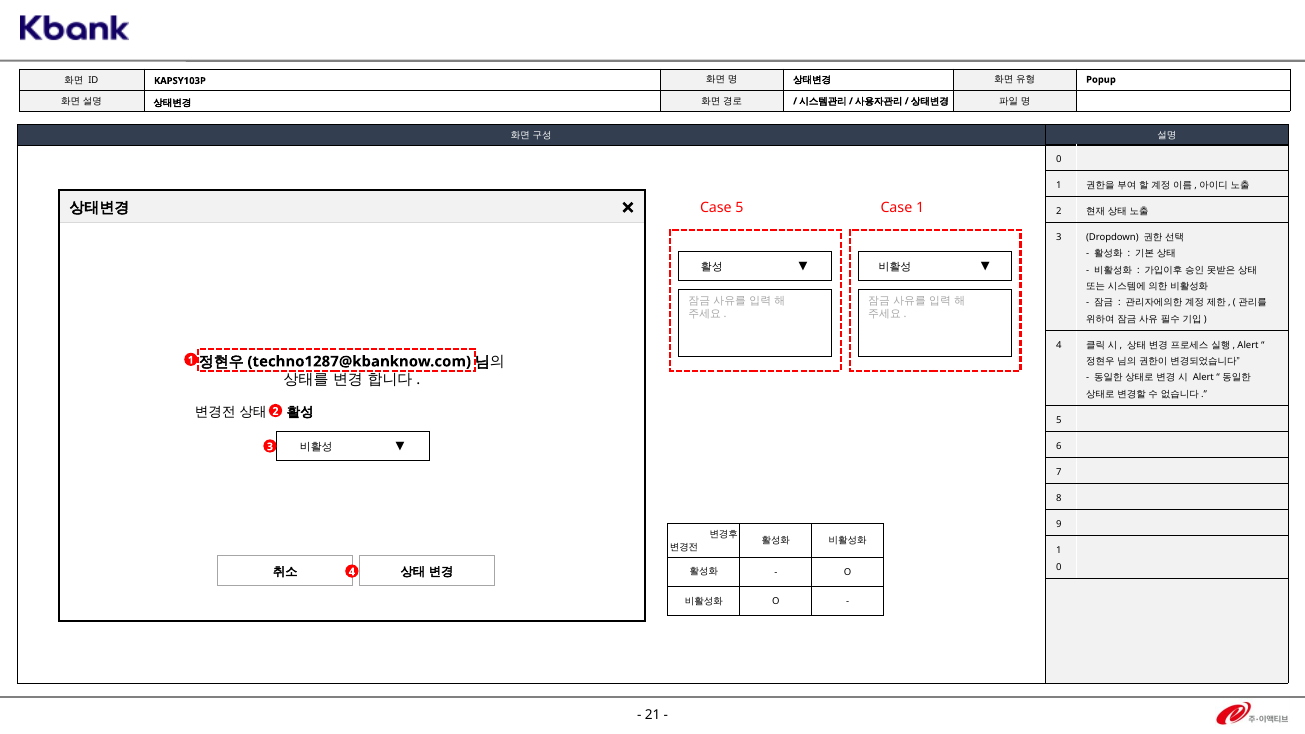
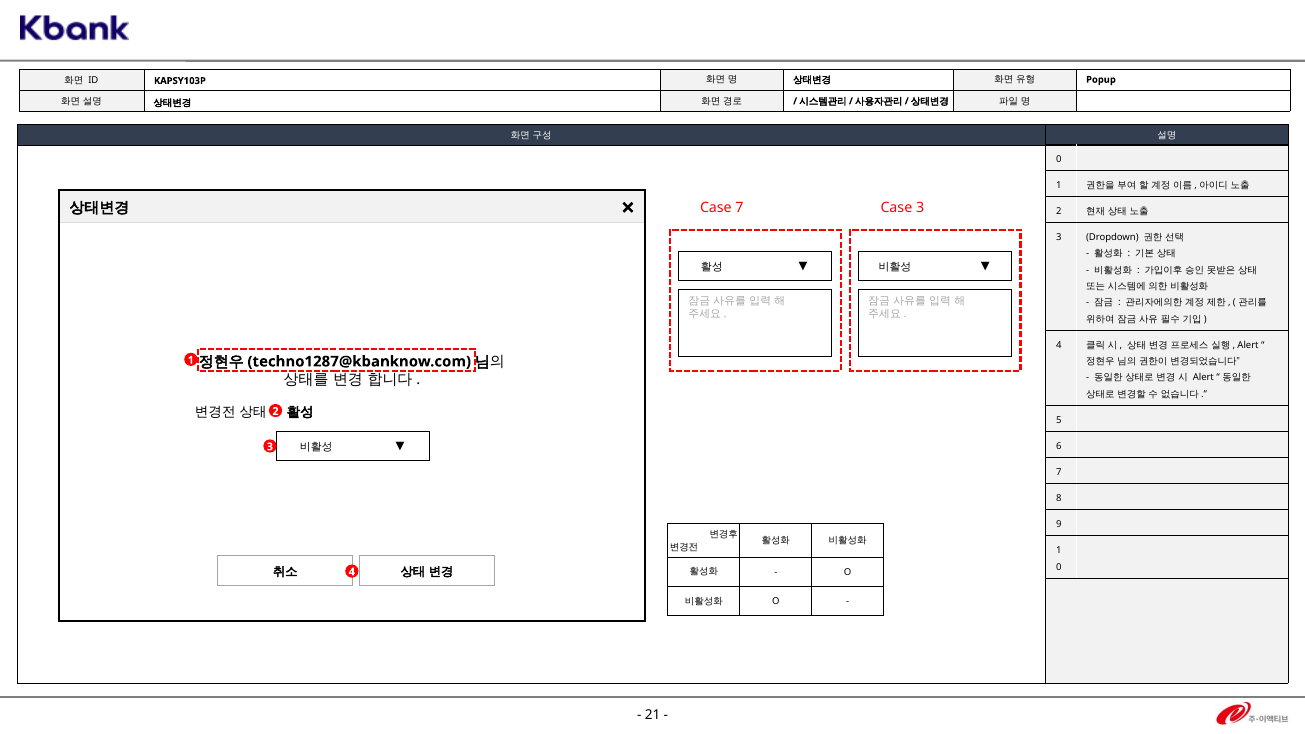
Case 5: 5 -> 7 (740, 208)
Case 1: 1 -> 3 (920, 208)
